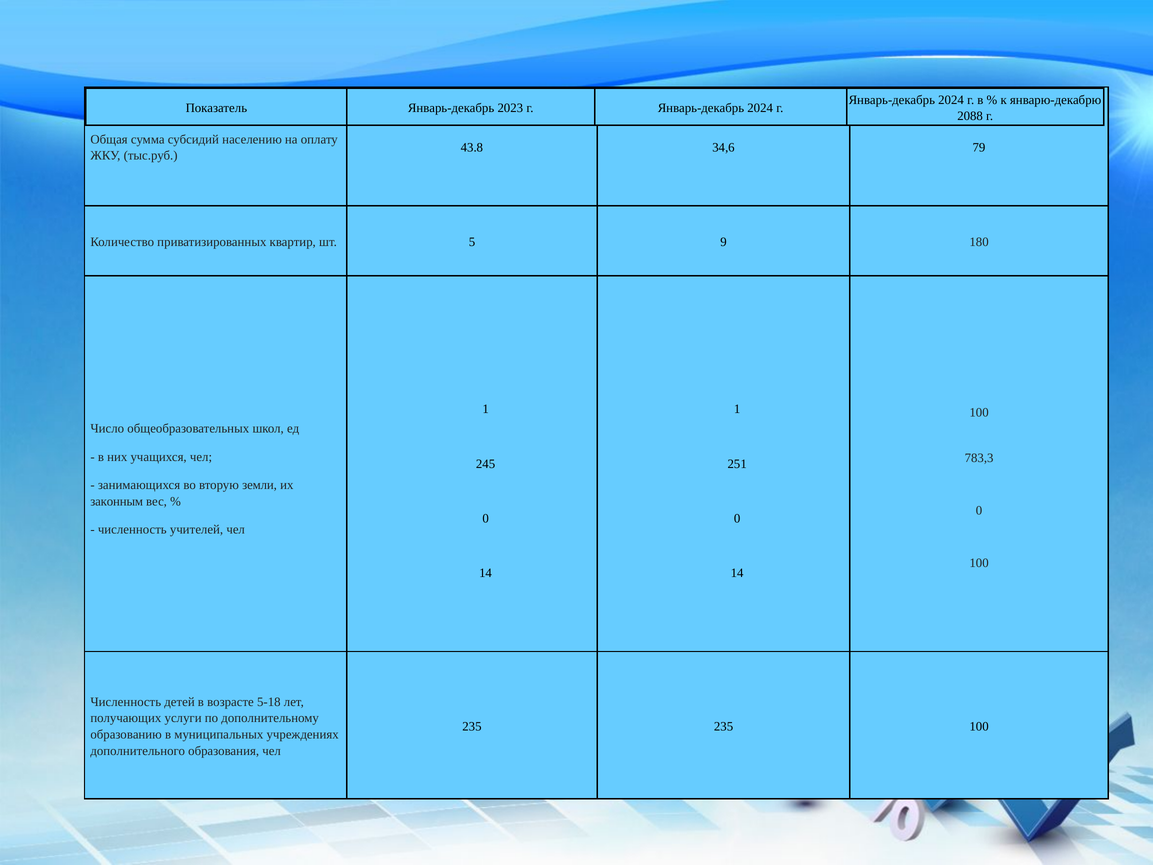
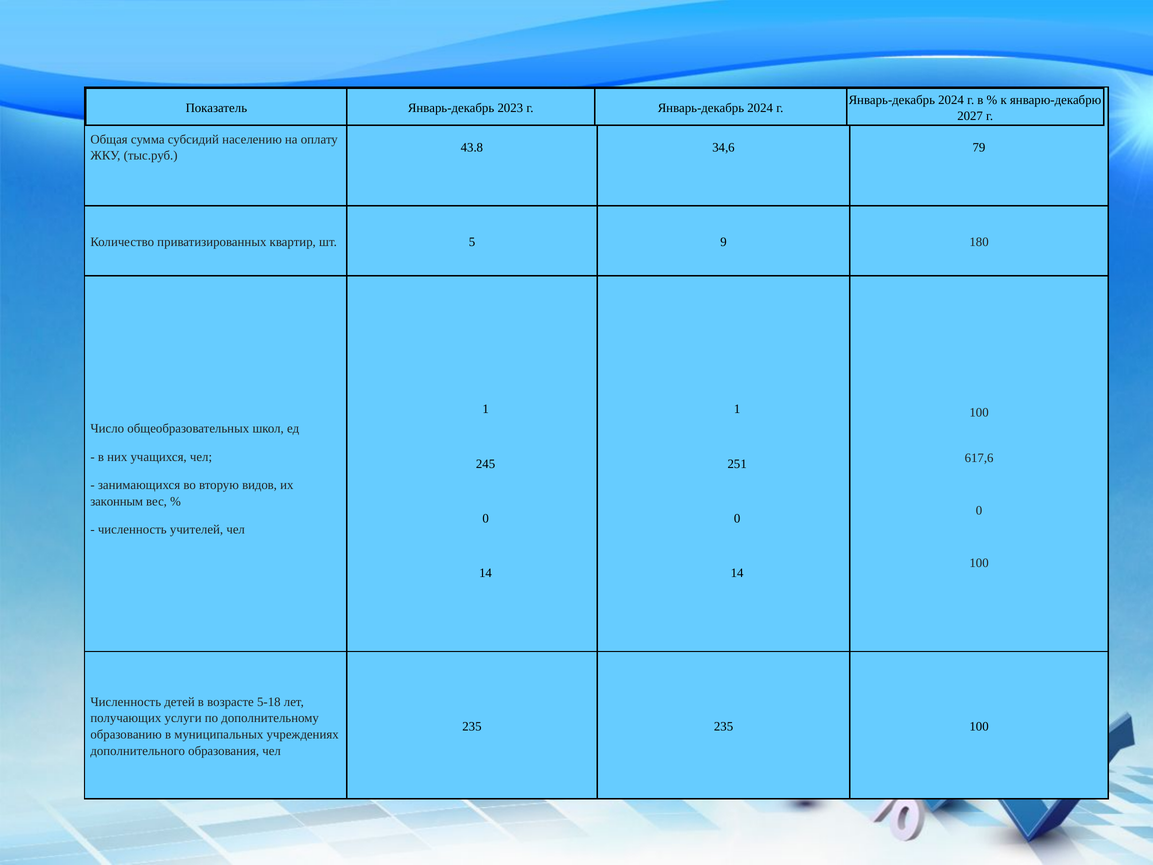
2088: 2088 -> 2027 (970, 116)
783,3: 783,3 -> 617,6 (979, 458)
земли: земли -> видов (260, 485)
